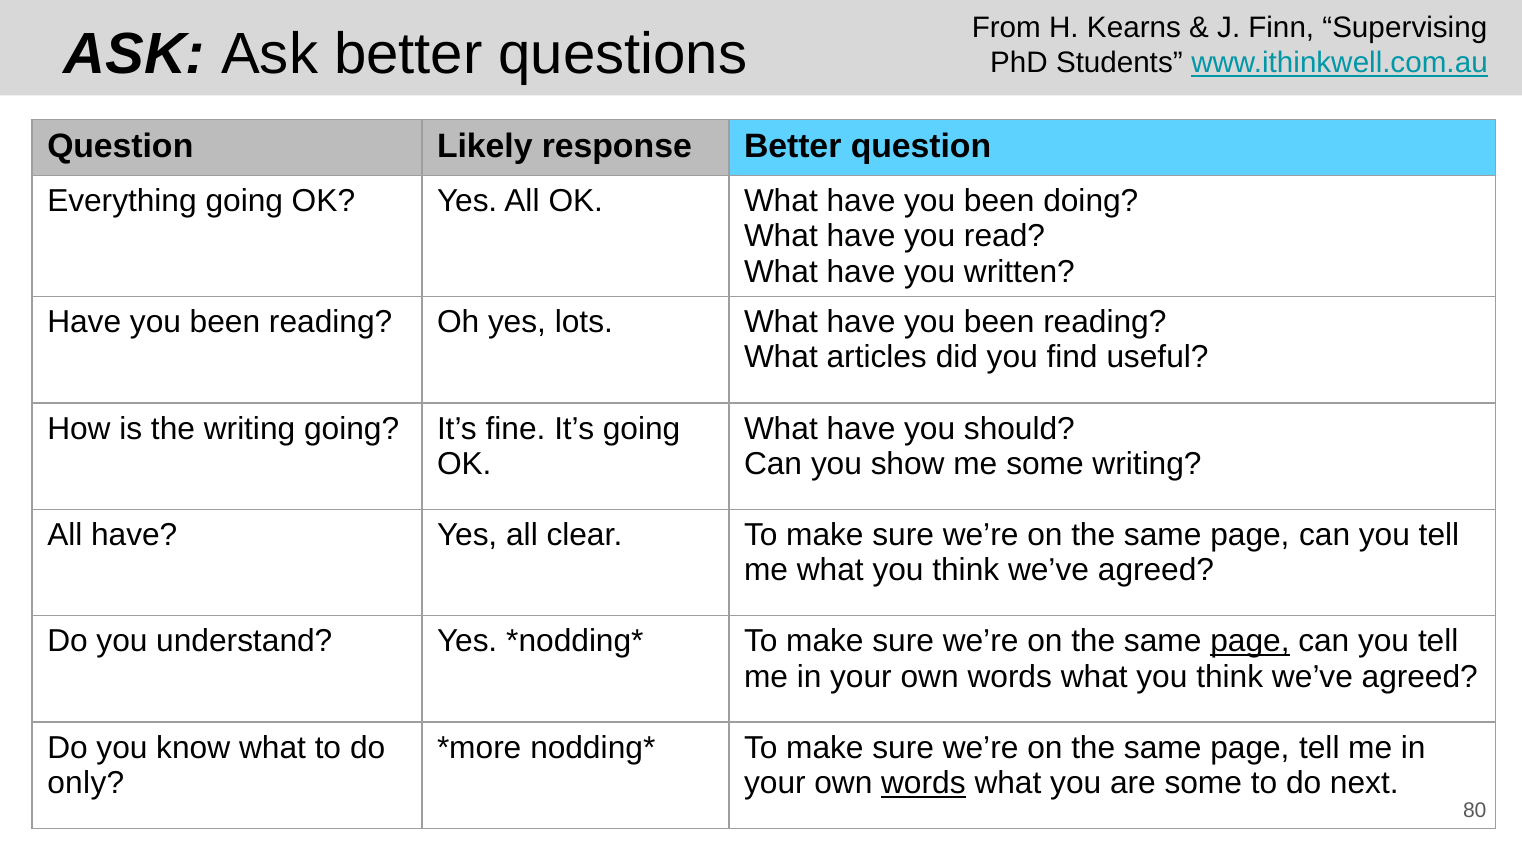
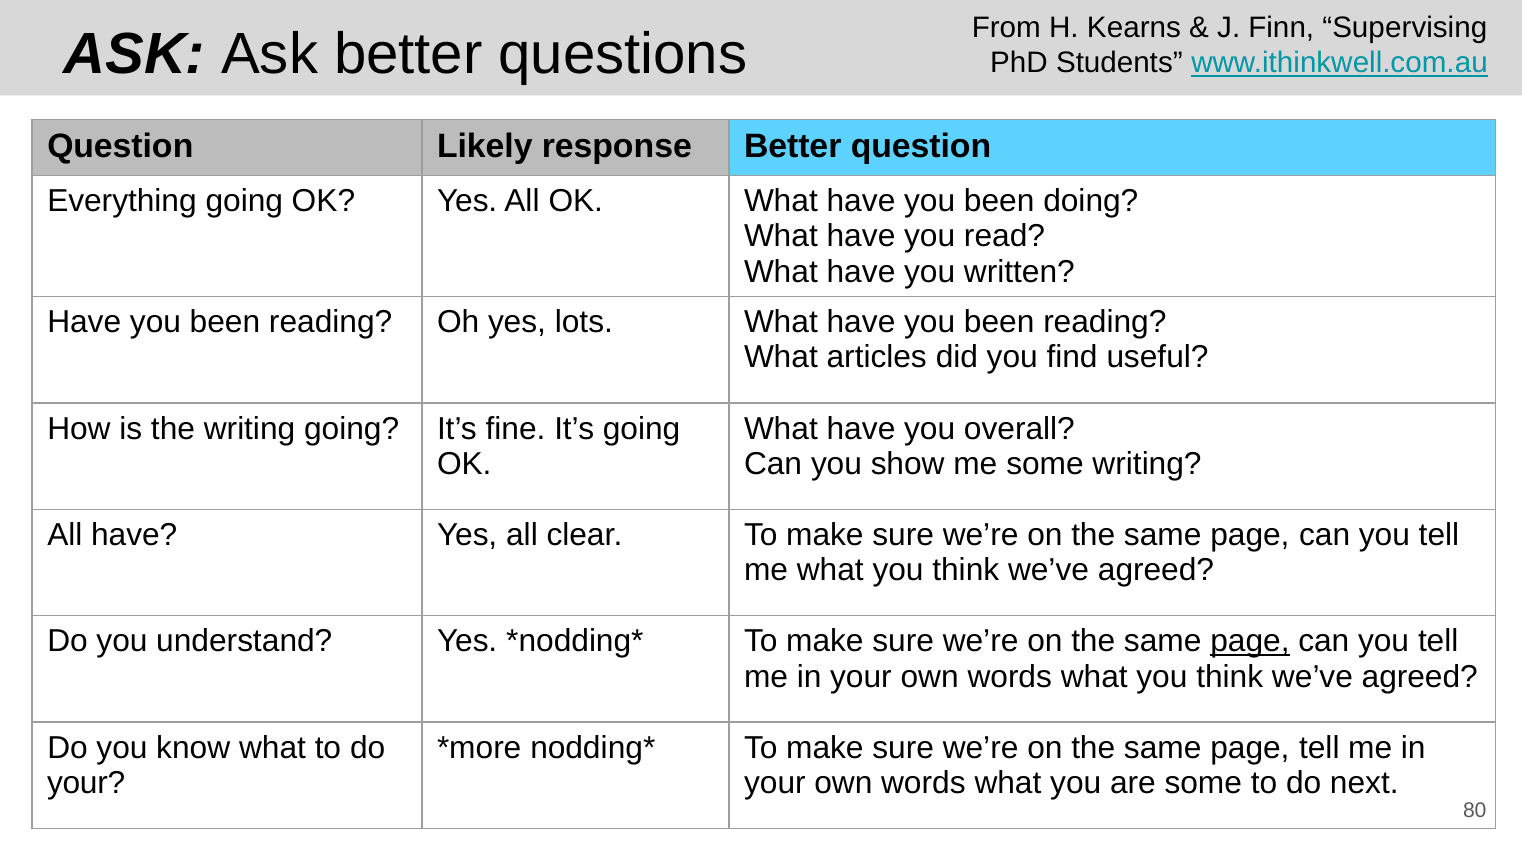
should: should -> overall (1019, 429)
only: only -> your (86, 783)
words underline: present -> none (923, 783)
